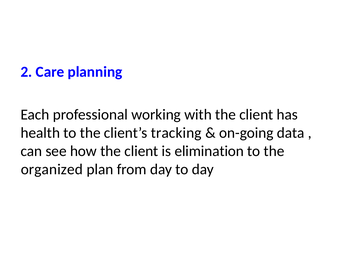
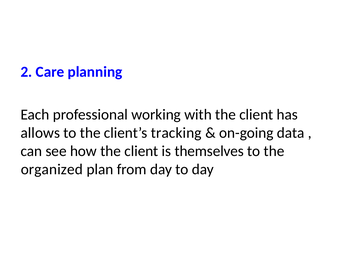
health: health -> allows (40, 133)
elimination: elimination -> themselves (209, 151)
